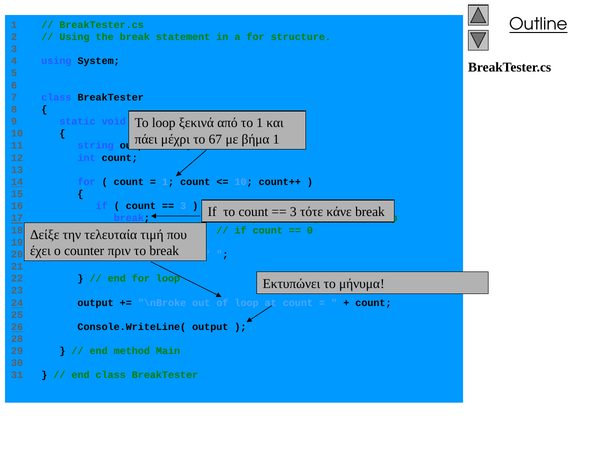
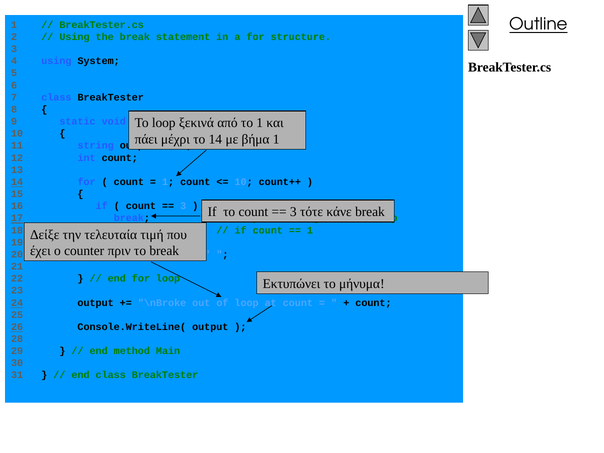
το 67: 67 -> 14 (215, 139)
0: 0 -> 1 (310, 230)
